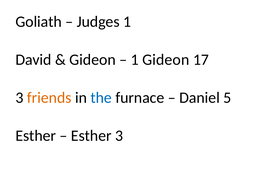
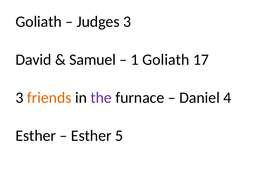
Judges 1: 1 -> 3 (127, 22)
Gideon: Gideon -> Samuel (93, 60)
1 Gideon: Gideon -> Goliath (166, 60)
the colour: blue -> purple (101, 97)
5: 5 -> 4 (227, 97)
Esther 3: 3 -> 5 (119, 135)
